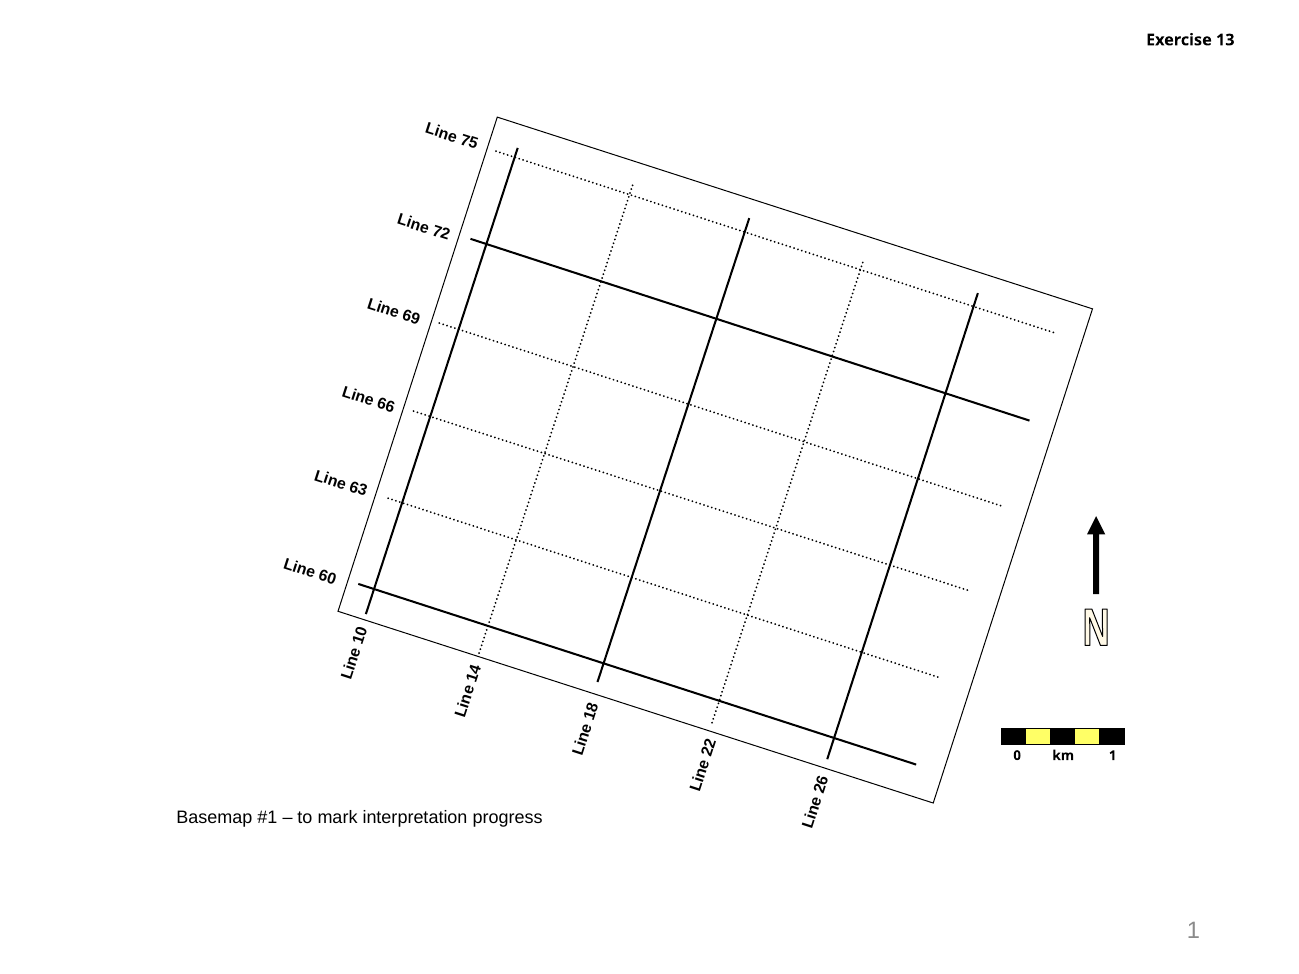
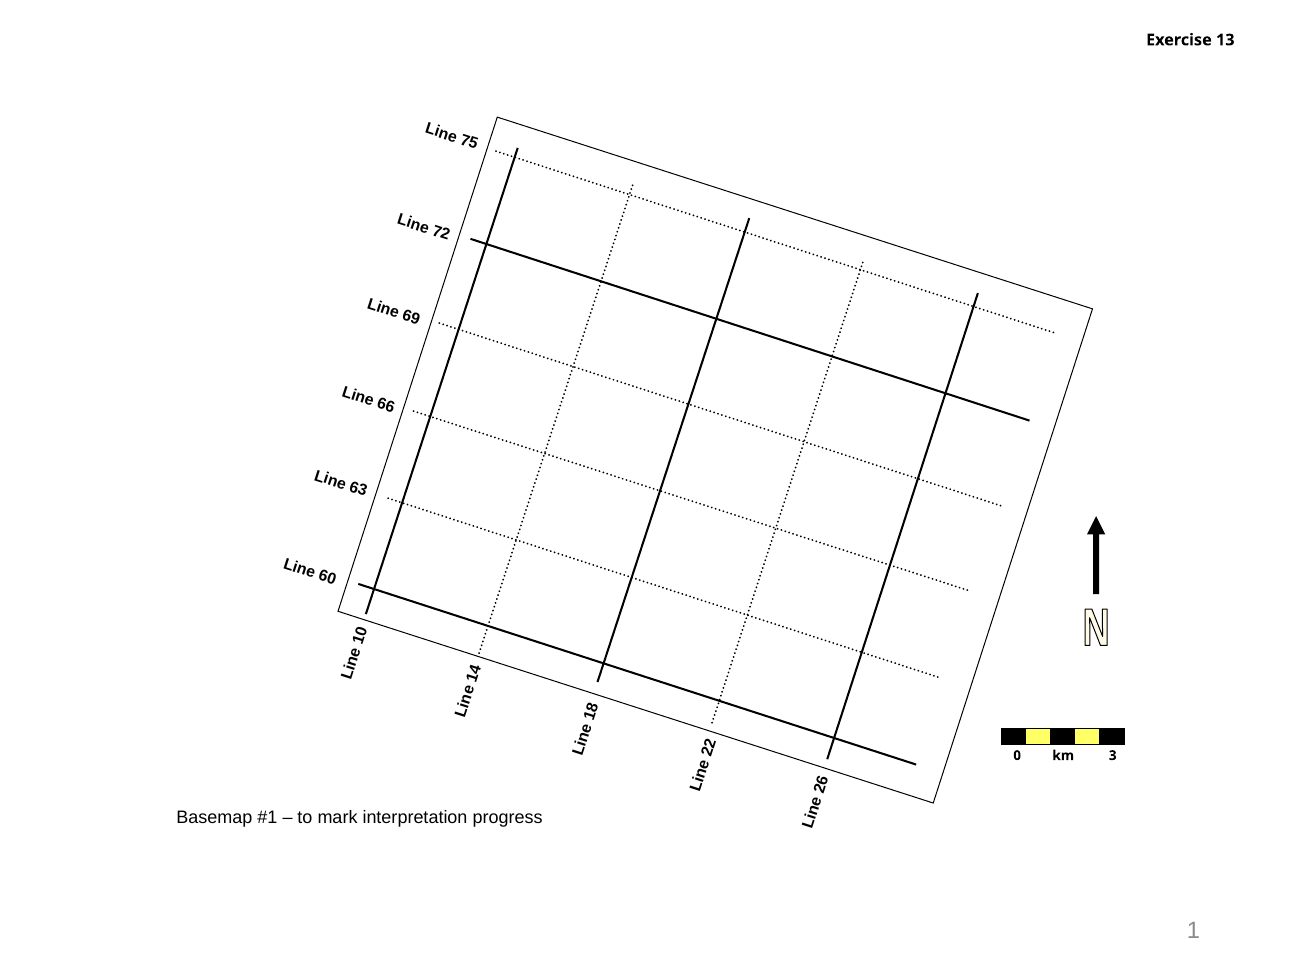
km 1: 1 -> 3 (1113, 756)
